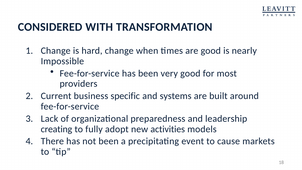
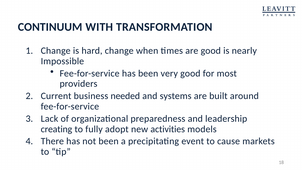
CONSIDERED: CONSIDERED -> CONTINUUM (50, 27)
specific: specific -> needed (125, 96)
